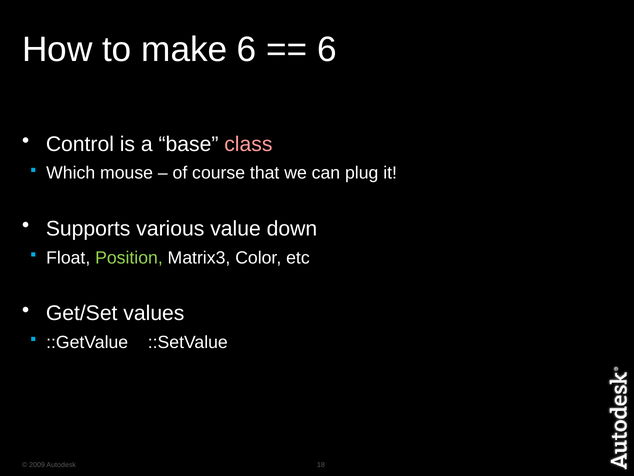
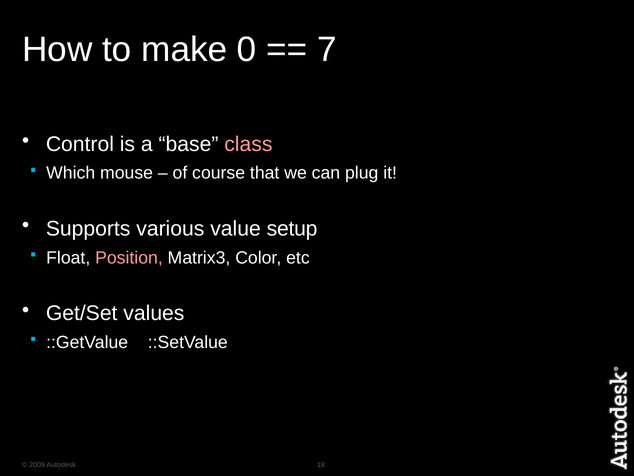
make 6: 6 -> 0 (247, 50)
6: 6 -> 7 (327, 50)
down: down -> setup (292, 229)
Position colour: light green -> pink (129, 257)
